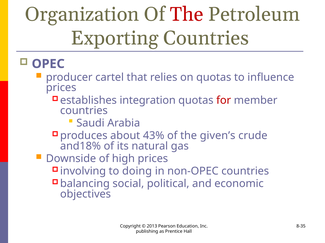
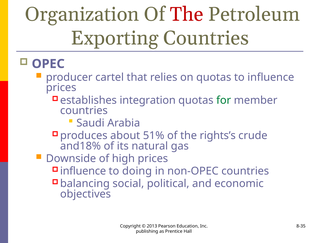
for colour: red -> green (224, 101)
43%: 43% -> 51% (154, 136)
given’s: given’s -> rights’s (218, 136)
involving: involving -> influence (83, 172)
